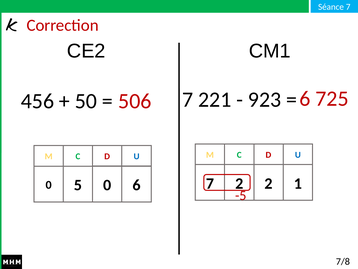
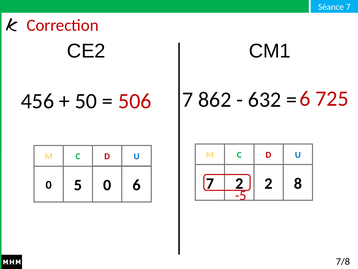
221: 221 -> 862 (215, 99)
923: 923 -> 632 (265, 99)
1: 1 -> 8 (298, 183)
